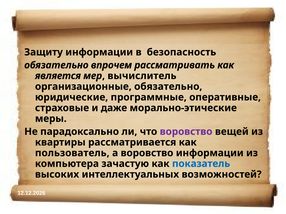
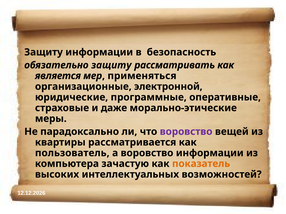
обязательно впрочем: впрочем -> защиту (111, 65)
вычислитель: вычислитель -> применяться (142, 76)
организационные обязательно: обязательно -> электронной (168, 87)
показатель colour: blue -> orange (201, 164)
